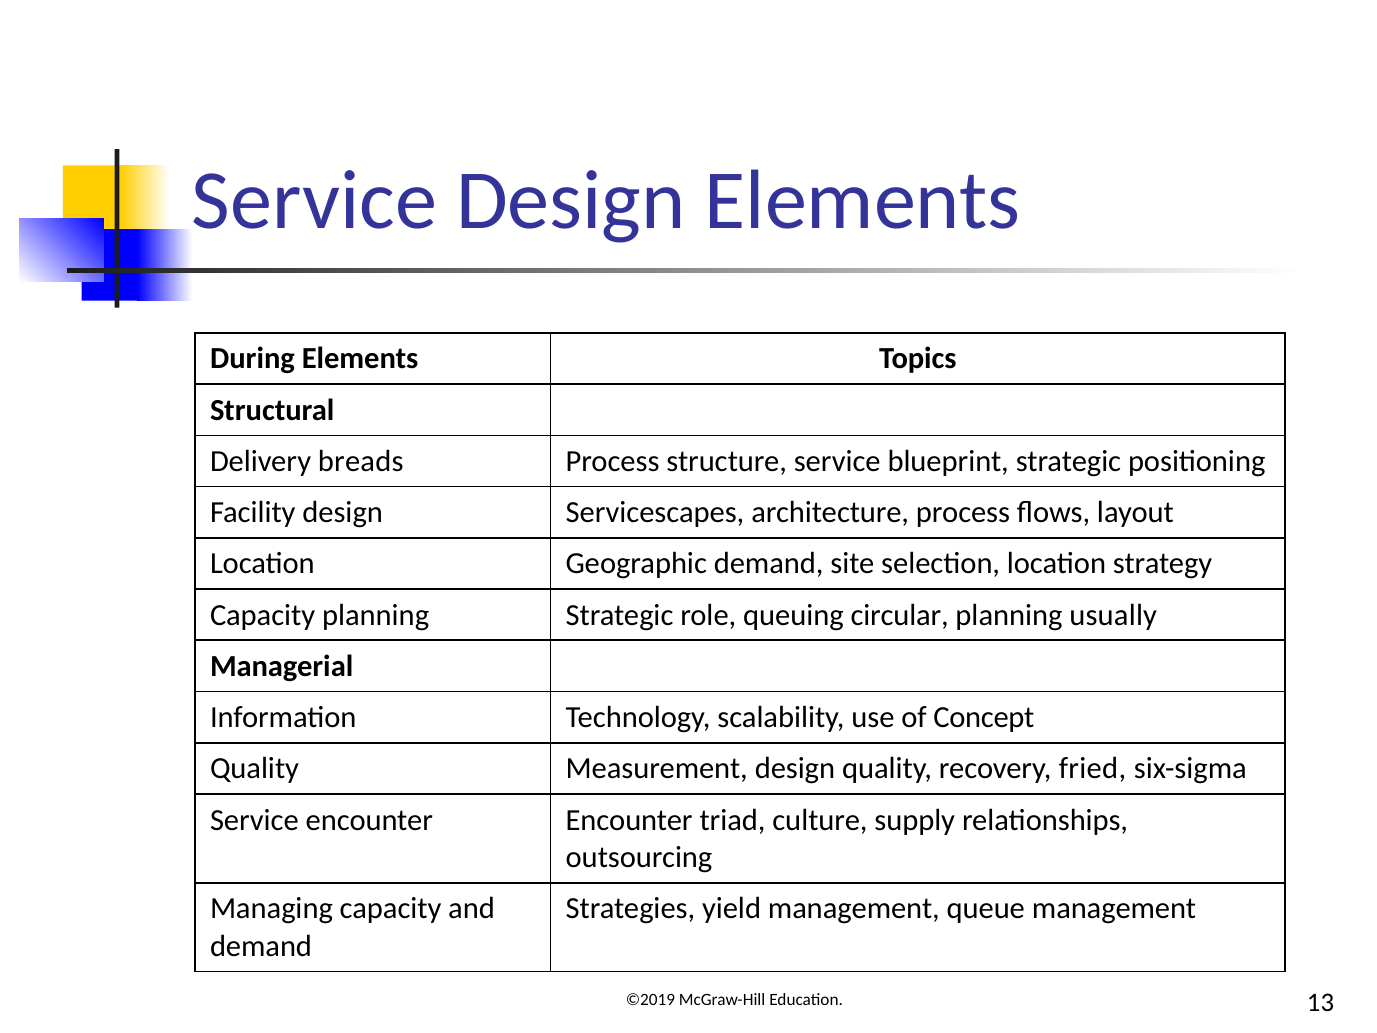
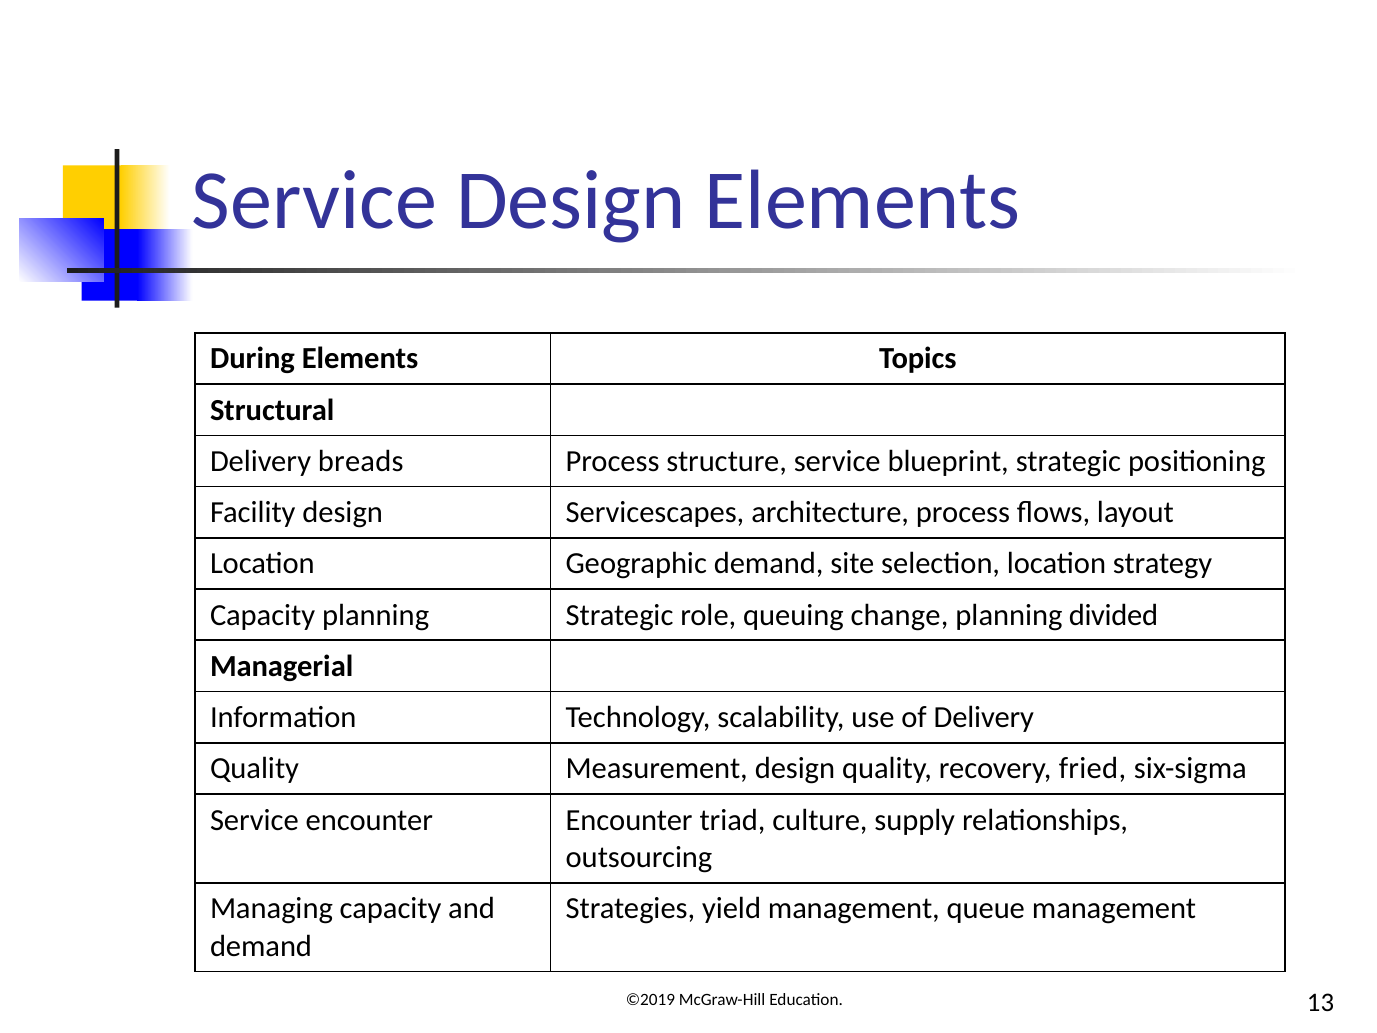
circular: circular -> change (899, 615)
usually: usually -> divided (1113, 615)
of Concept: Concept -> Delivery (984, 717)
